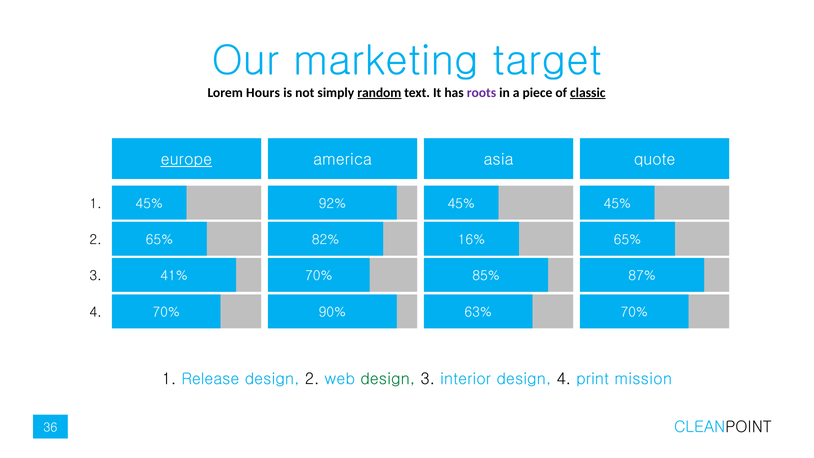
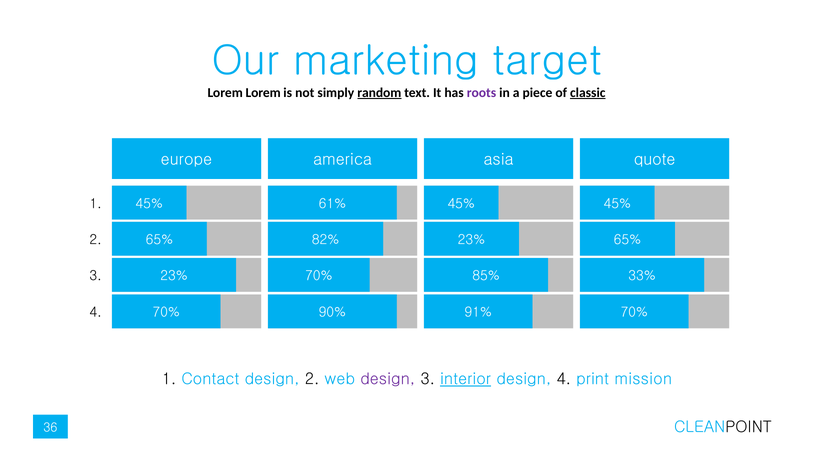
Lorem Hours: Hours -> Lorem (263, 93)
europe underline: present -> none (186, 160)
92%: 92% -> 61% (332, 204)
16%: 16% -> 23% (471, 240)
41%: 41% -> 23% (174, 276)
87%: 87% -> 33% (642, 276)
63%: 63% -> 91% (478, 312)
Release: Release -> Contact (210, 379)
design colour: green -> purple (388, 379)
interior underline: none -> present (466, 379)
